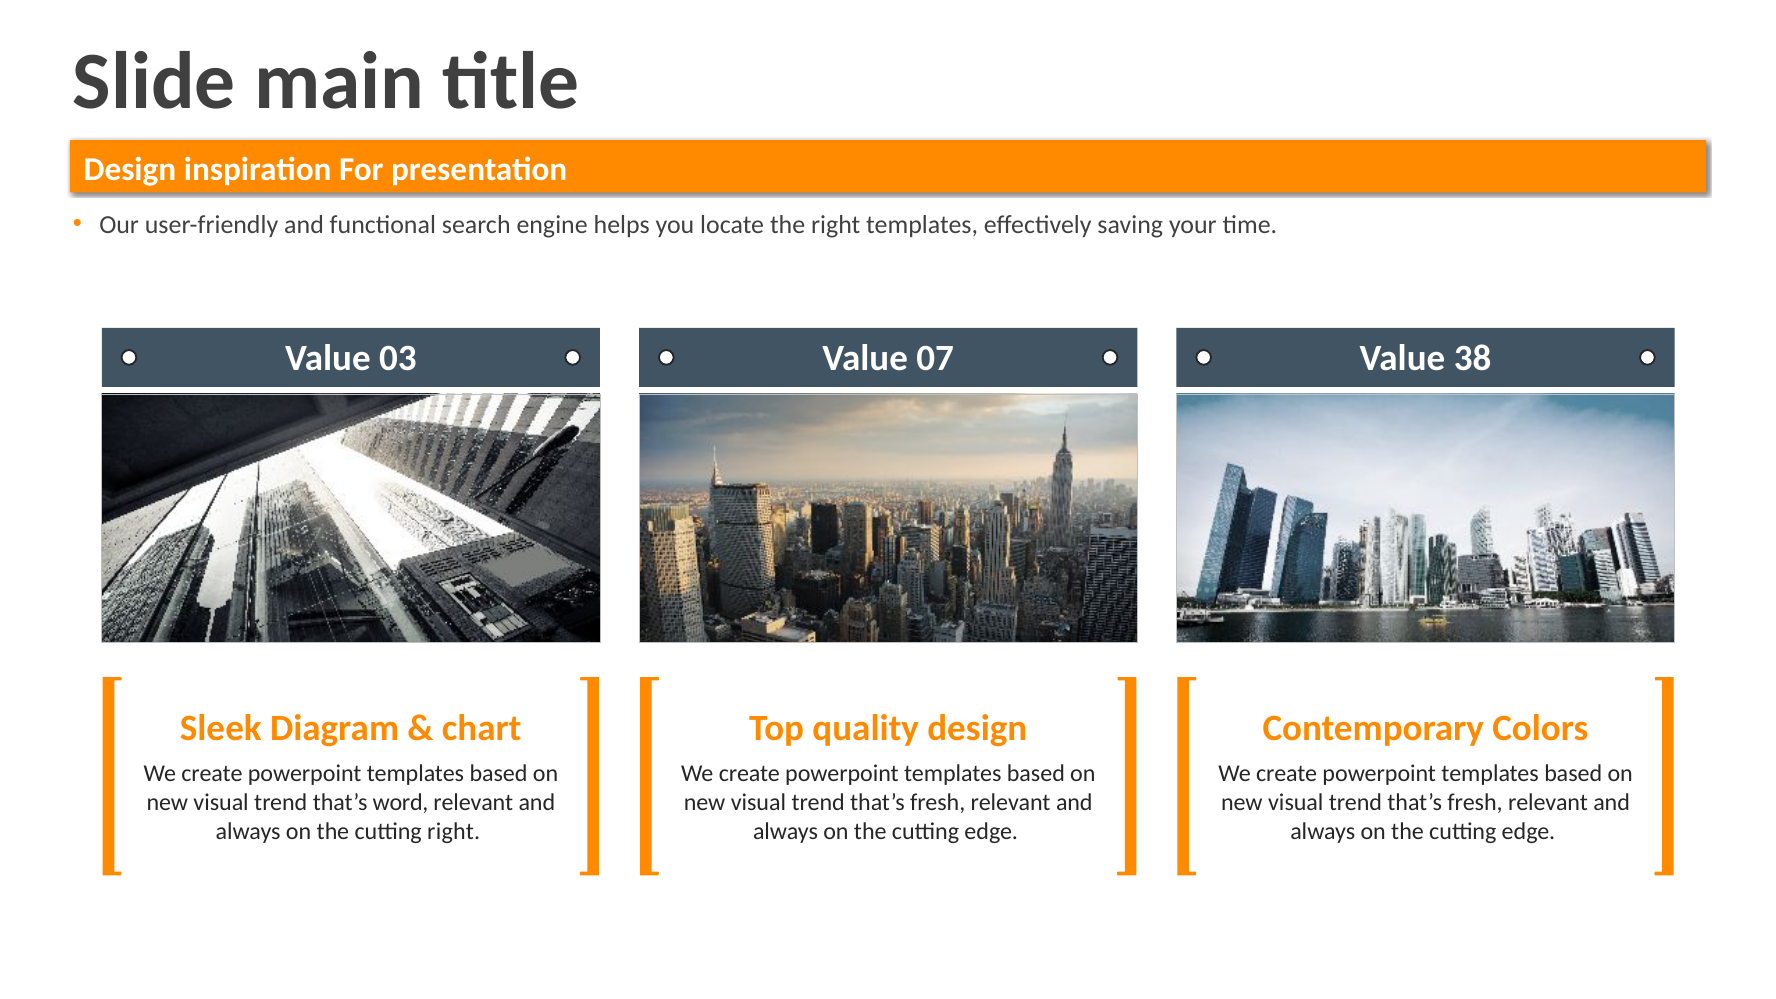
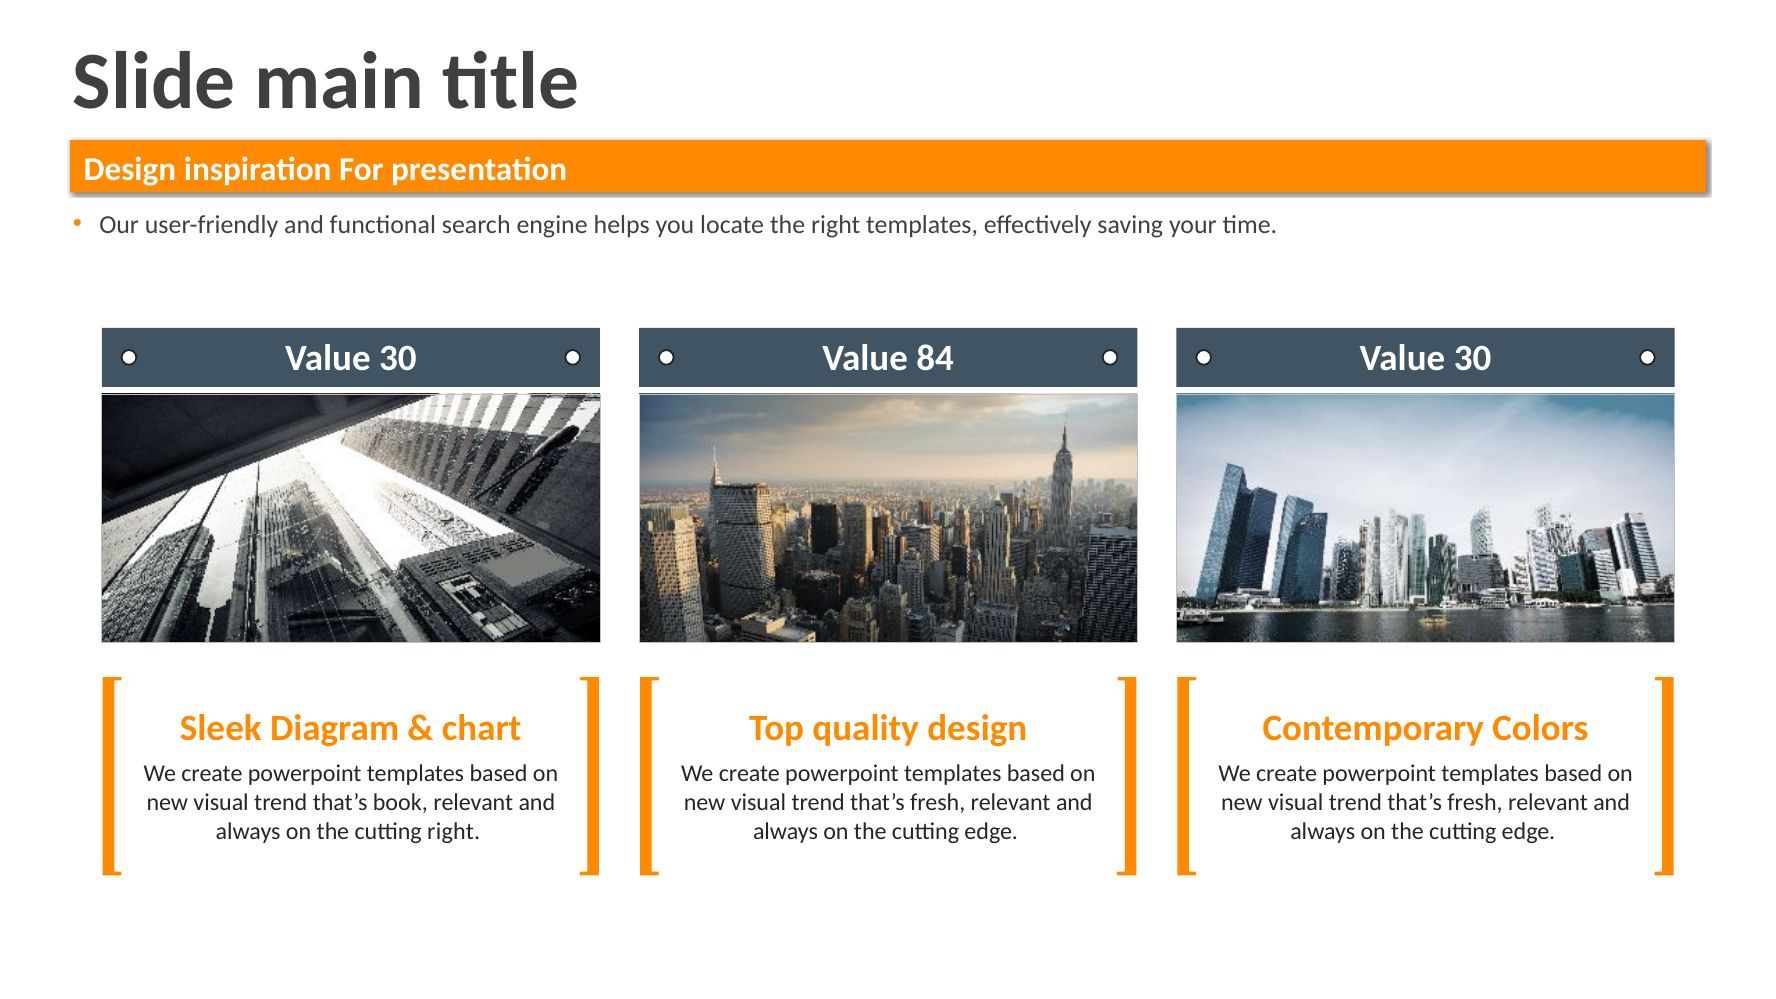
03: 03 -> 30 (398, 359)
07: 07 -> 84 (935, 359)
38: 38 -> 30 (1473, 359)
word: word -> book (400, 802)
